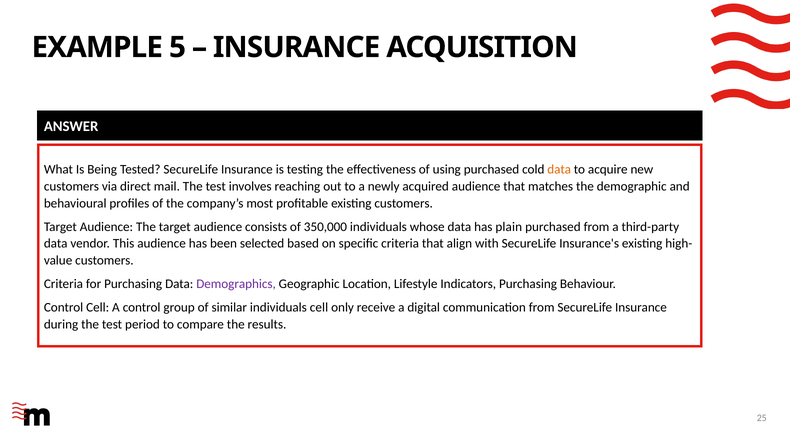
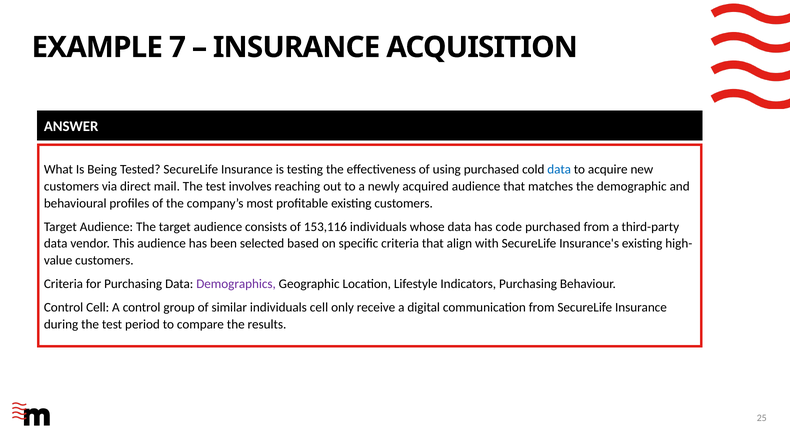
5: 5 -> 7 (177, 47)
data colour: orange -> blue (559, 170)
350,000: 350,000 -> 153,116 (325, 227)
plain: plain -> code (509, 227)
